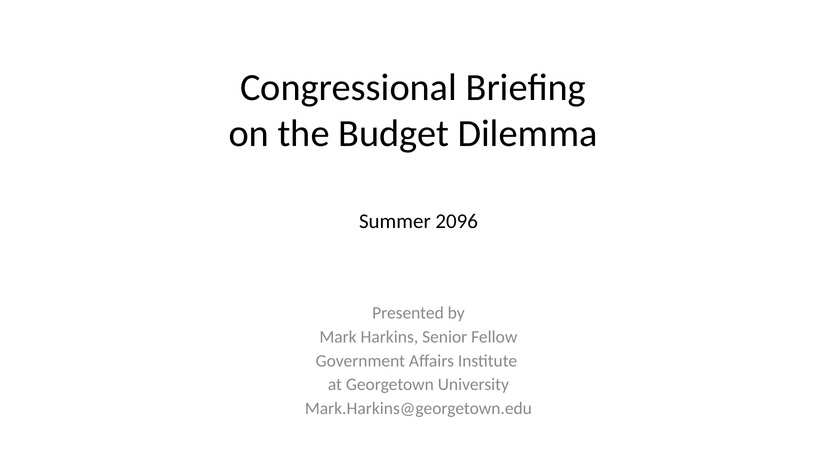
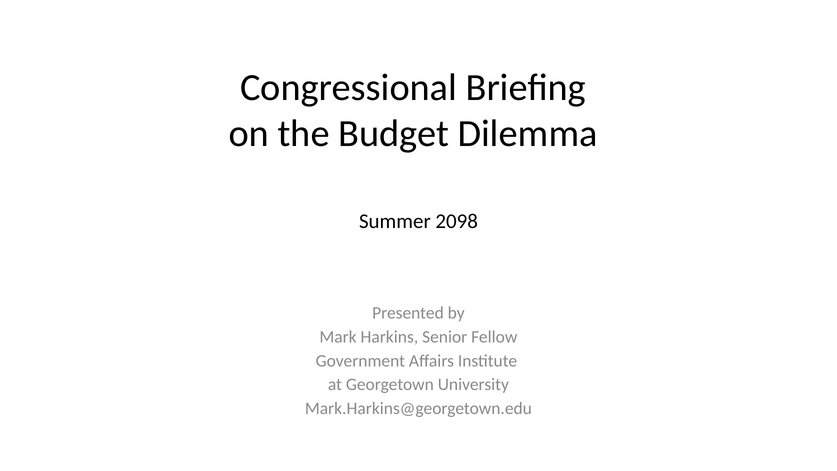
2096: 2096 -> 2098 (457, 221)
